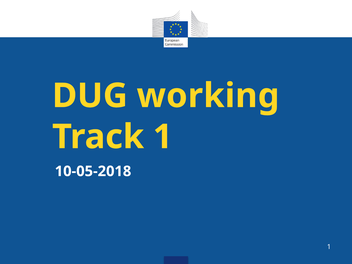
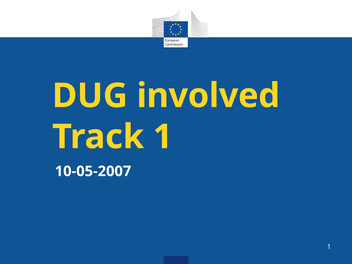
working: working -> involved (208, 96)
10-05-2018: 10-05-2018 -> 10-05-2007 (93, 171)
